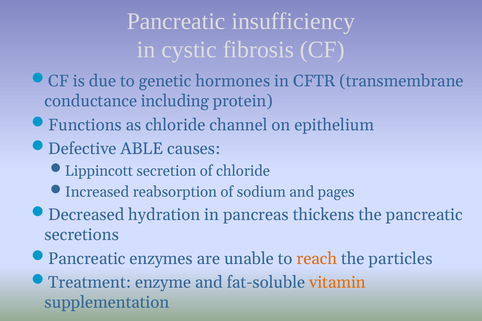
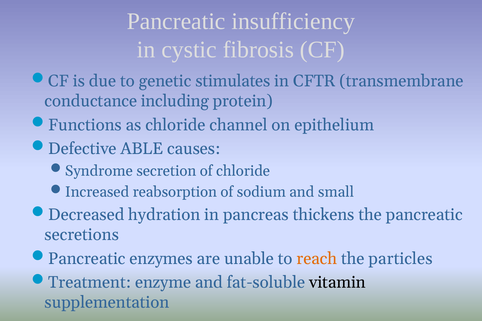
hormones: hormones -> stimulates (233, 81)
Lippincott: Lippincott -> Syndrome (99, 171)
pages: pages -> small (336, 192)
vitamin colour: orange -> black (337, 283)
